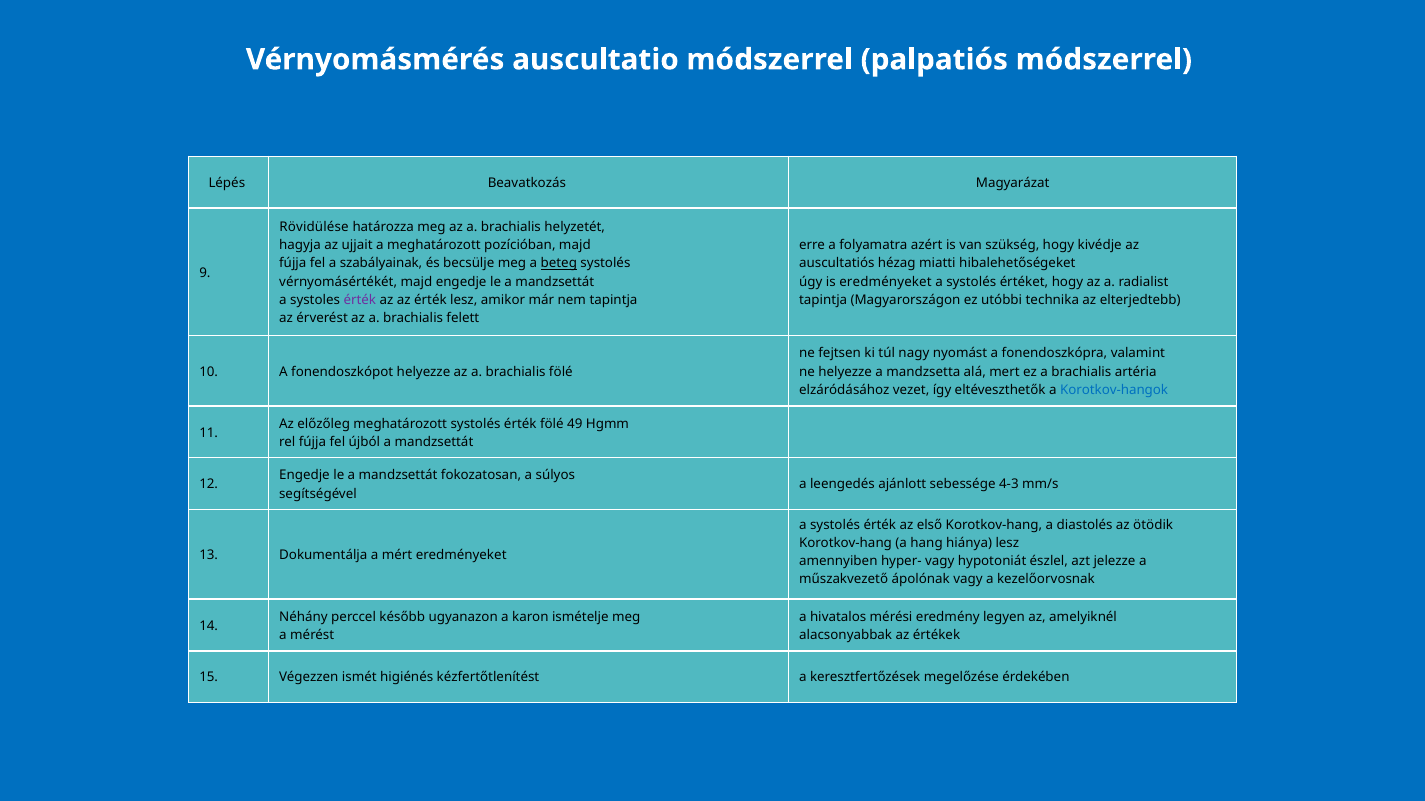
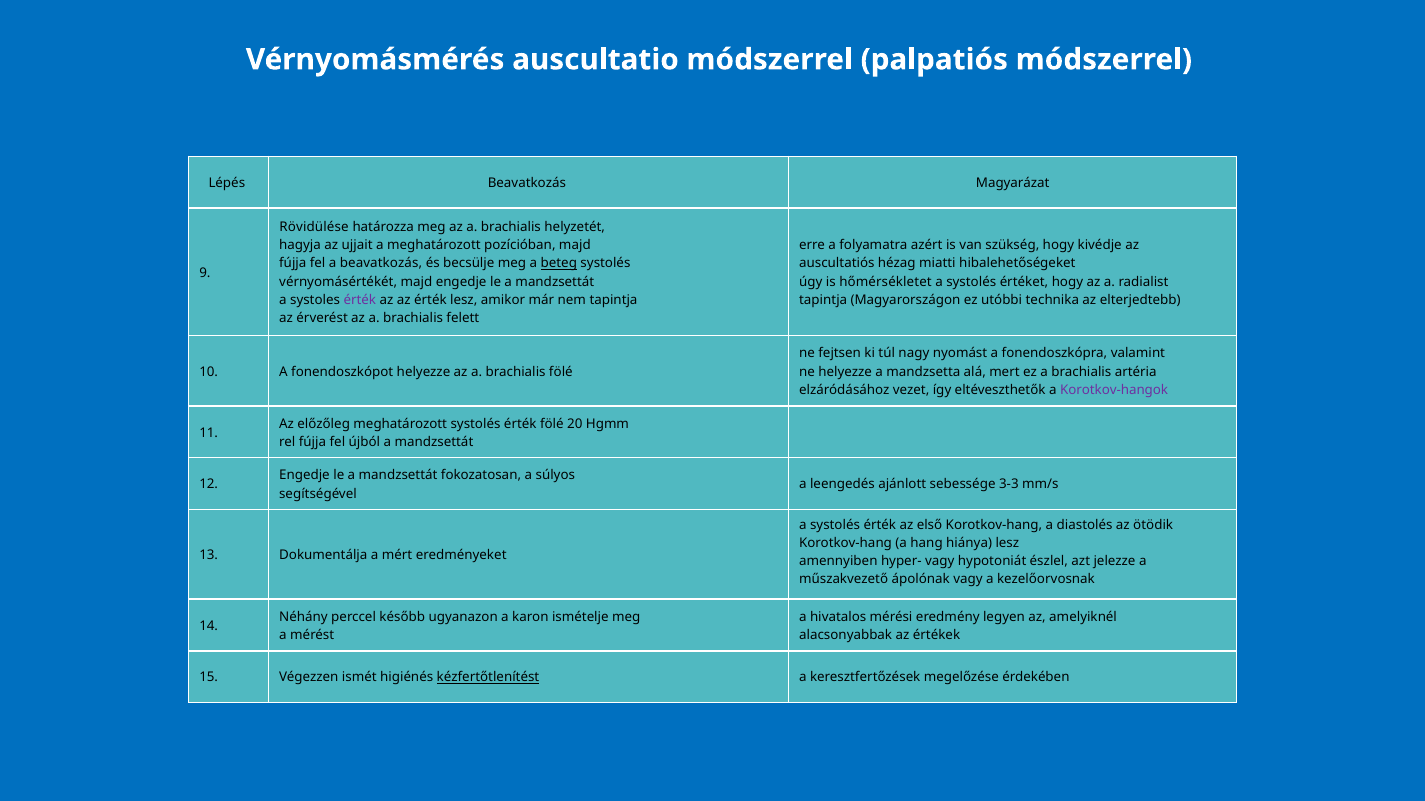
a szabályainak: szabályainak -> beavatkozás (381, 264)
is eredményeket: eredményeket -> hőmérsékletet (886, 282)
Korotkov-hangok colour: blue -> purple (1114, 390)
49: 49 -> 20 (575, 424)
4-3: 4-3 -> 3-3 (1009, 485)
kézfertőtlenítést underline: none -> present (488, 678)
